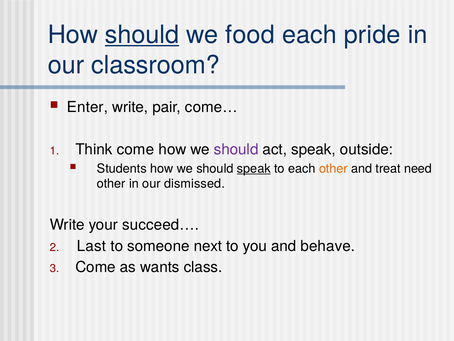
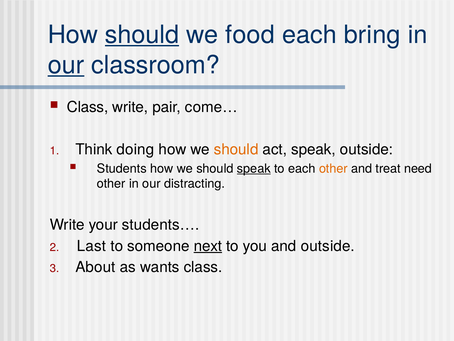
pride: pride -> bring (372, 35)
our underline: none -> present (66, 65)
Enter: Enter -> Class (88, 107)
Think come: come -> doing (135, 149)
should colour: purple -> orange (236, 149)
dismissed: dismissed -> distracting (195, 183)
succeed…: succeed… -> students… (161, 225)
next underline: none -> present (208, 246)
and behave: behave -> outside (328, 246)
Come: Come -> About (95, 267)
